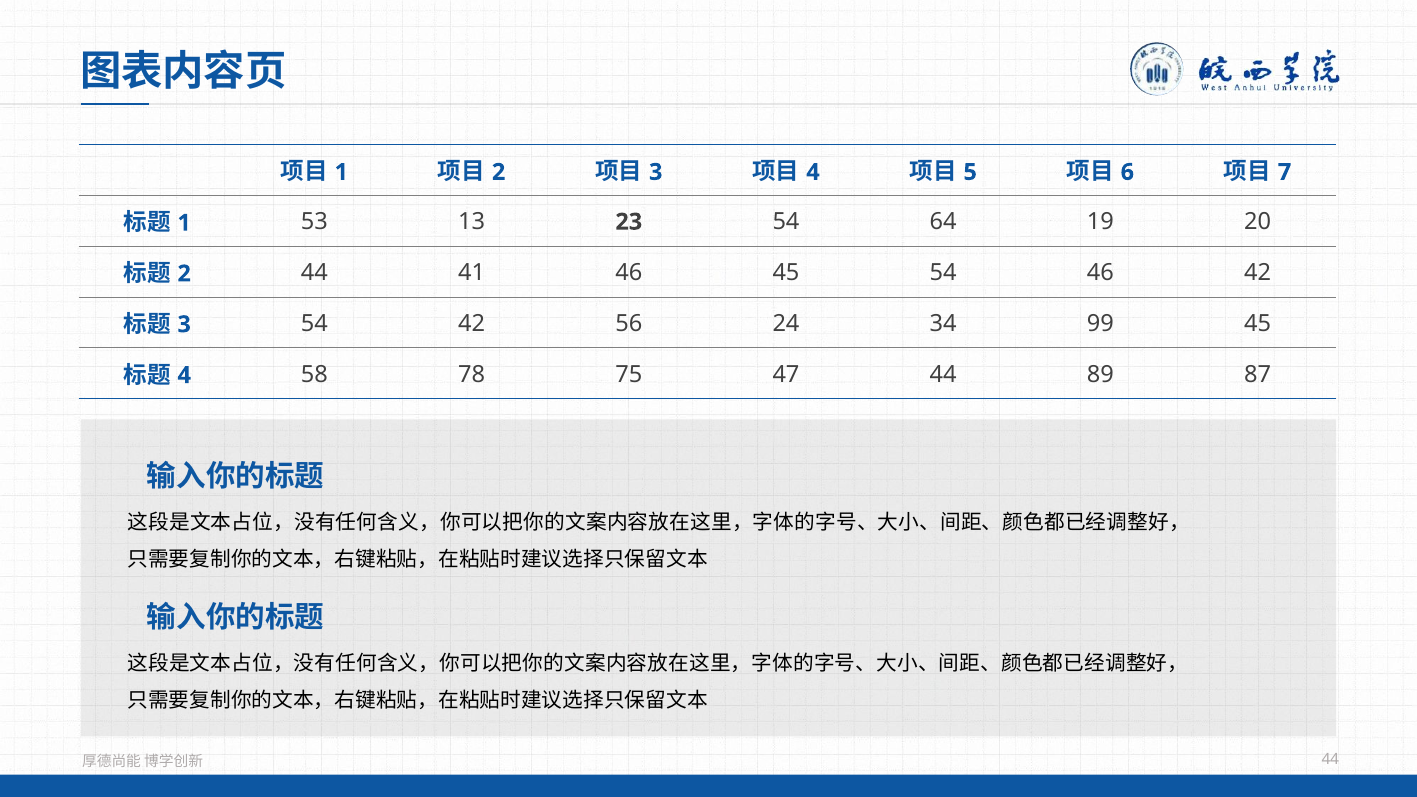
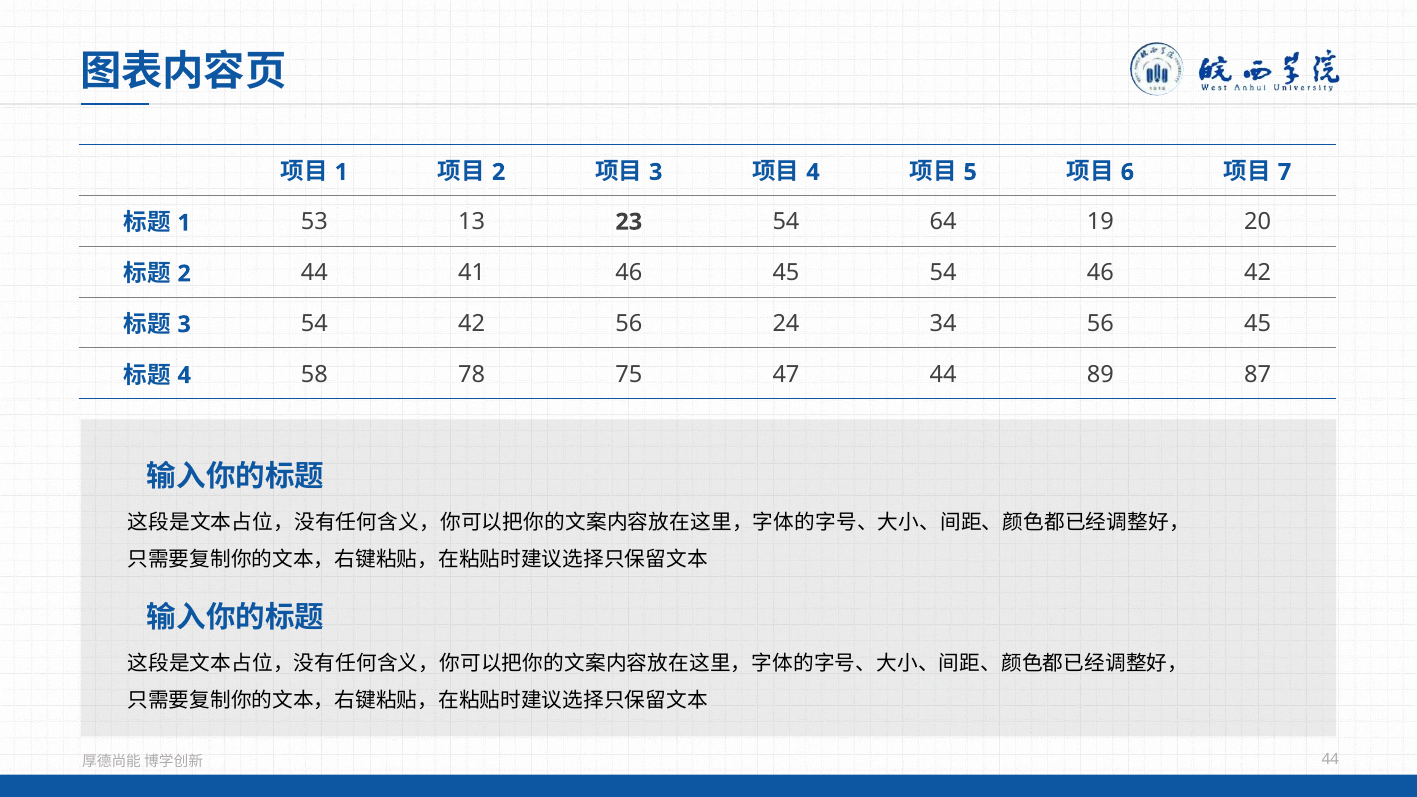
34 99: 99 -> 56 (1100, 323)
